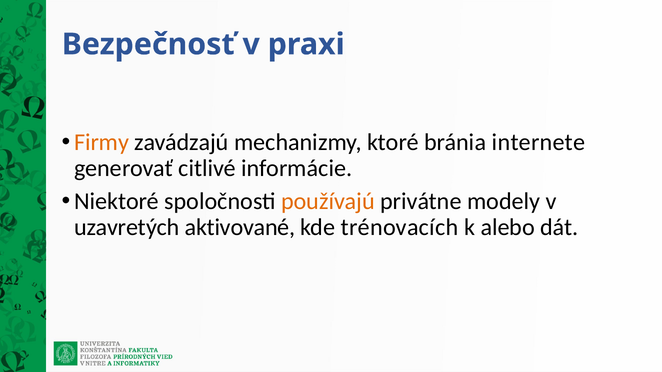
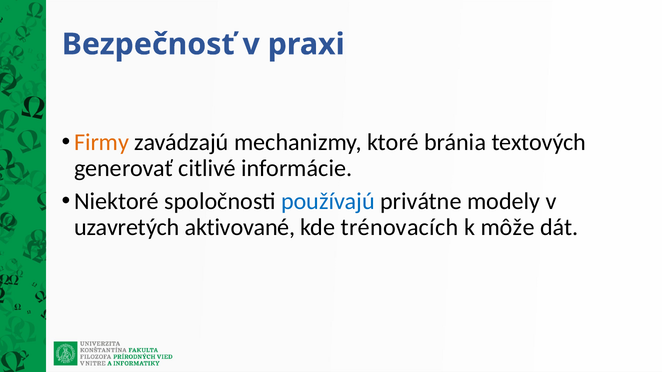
internete: internete -> textových (539, 142)
používajú colour: orange -> blue (328, 201)
alebo: alebo -> môže (508, 227)
